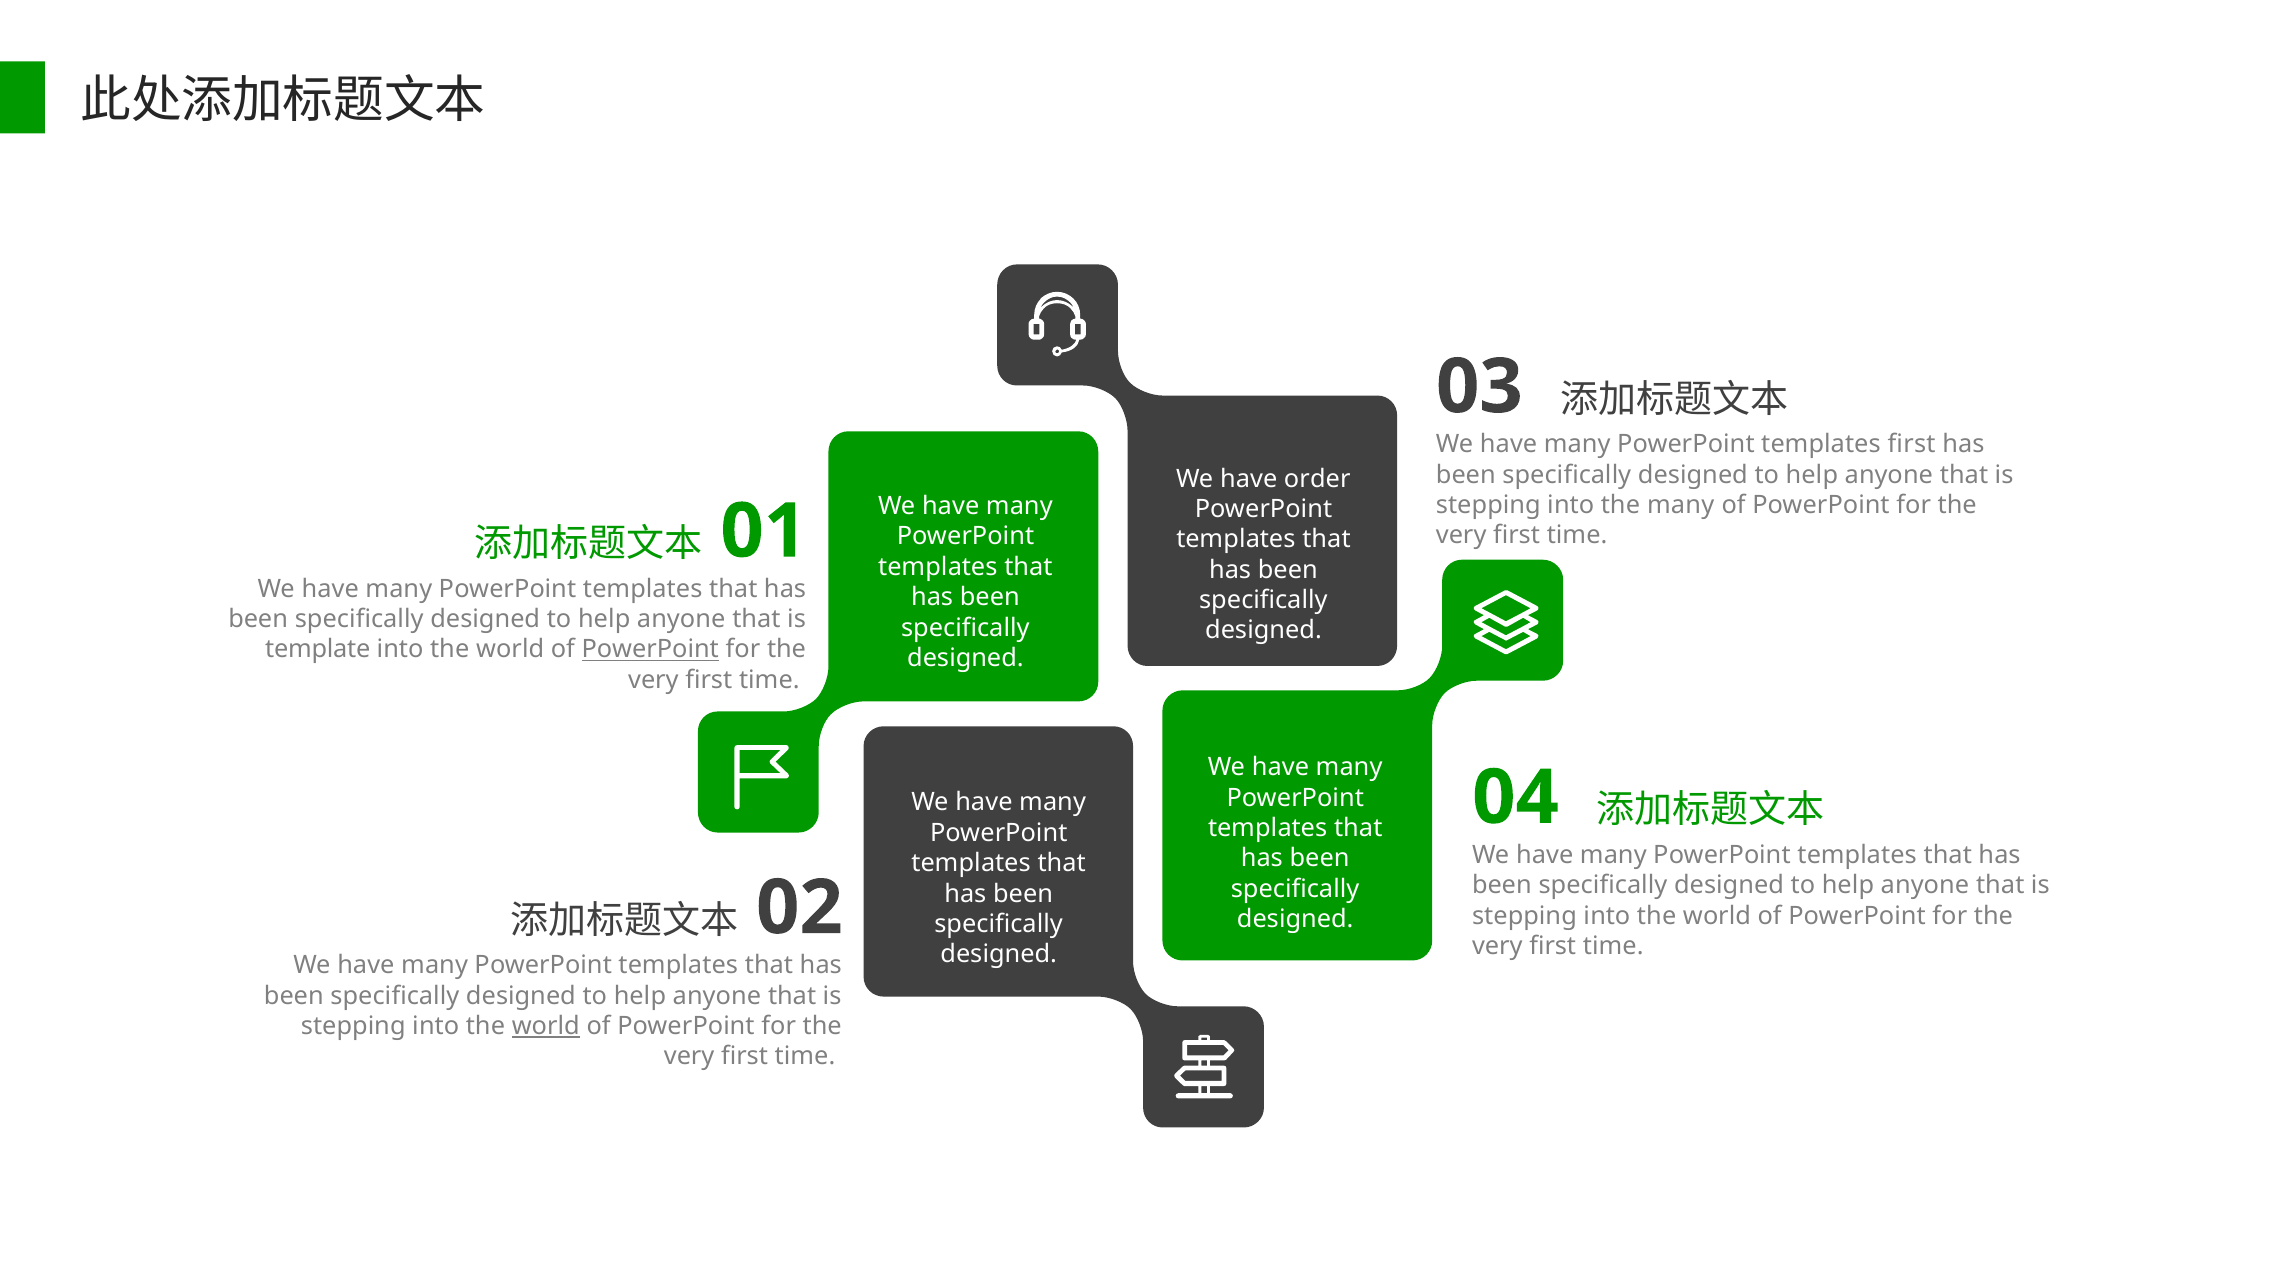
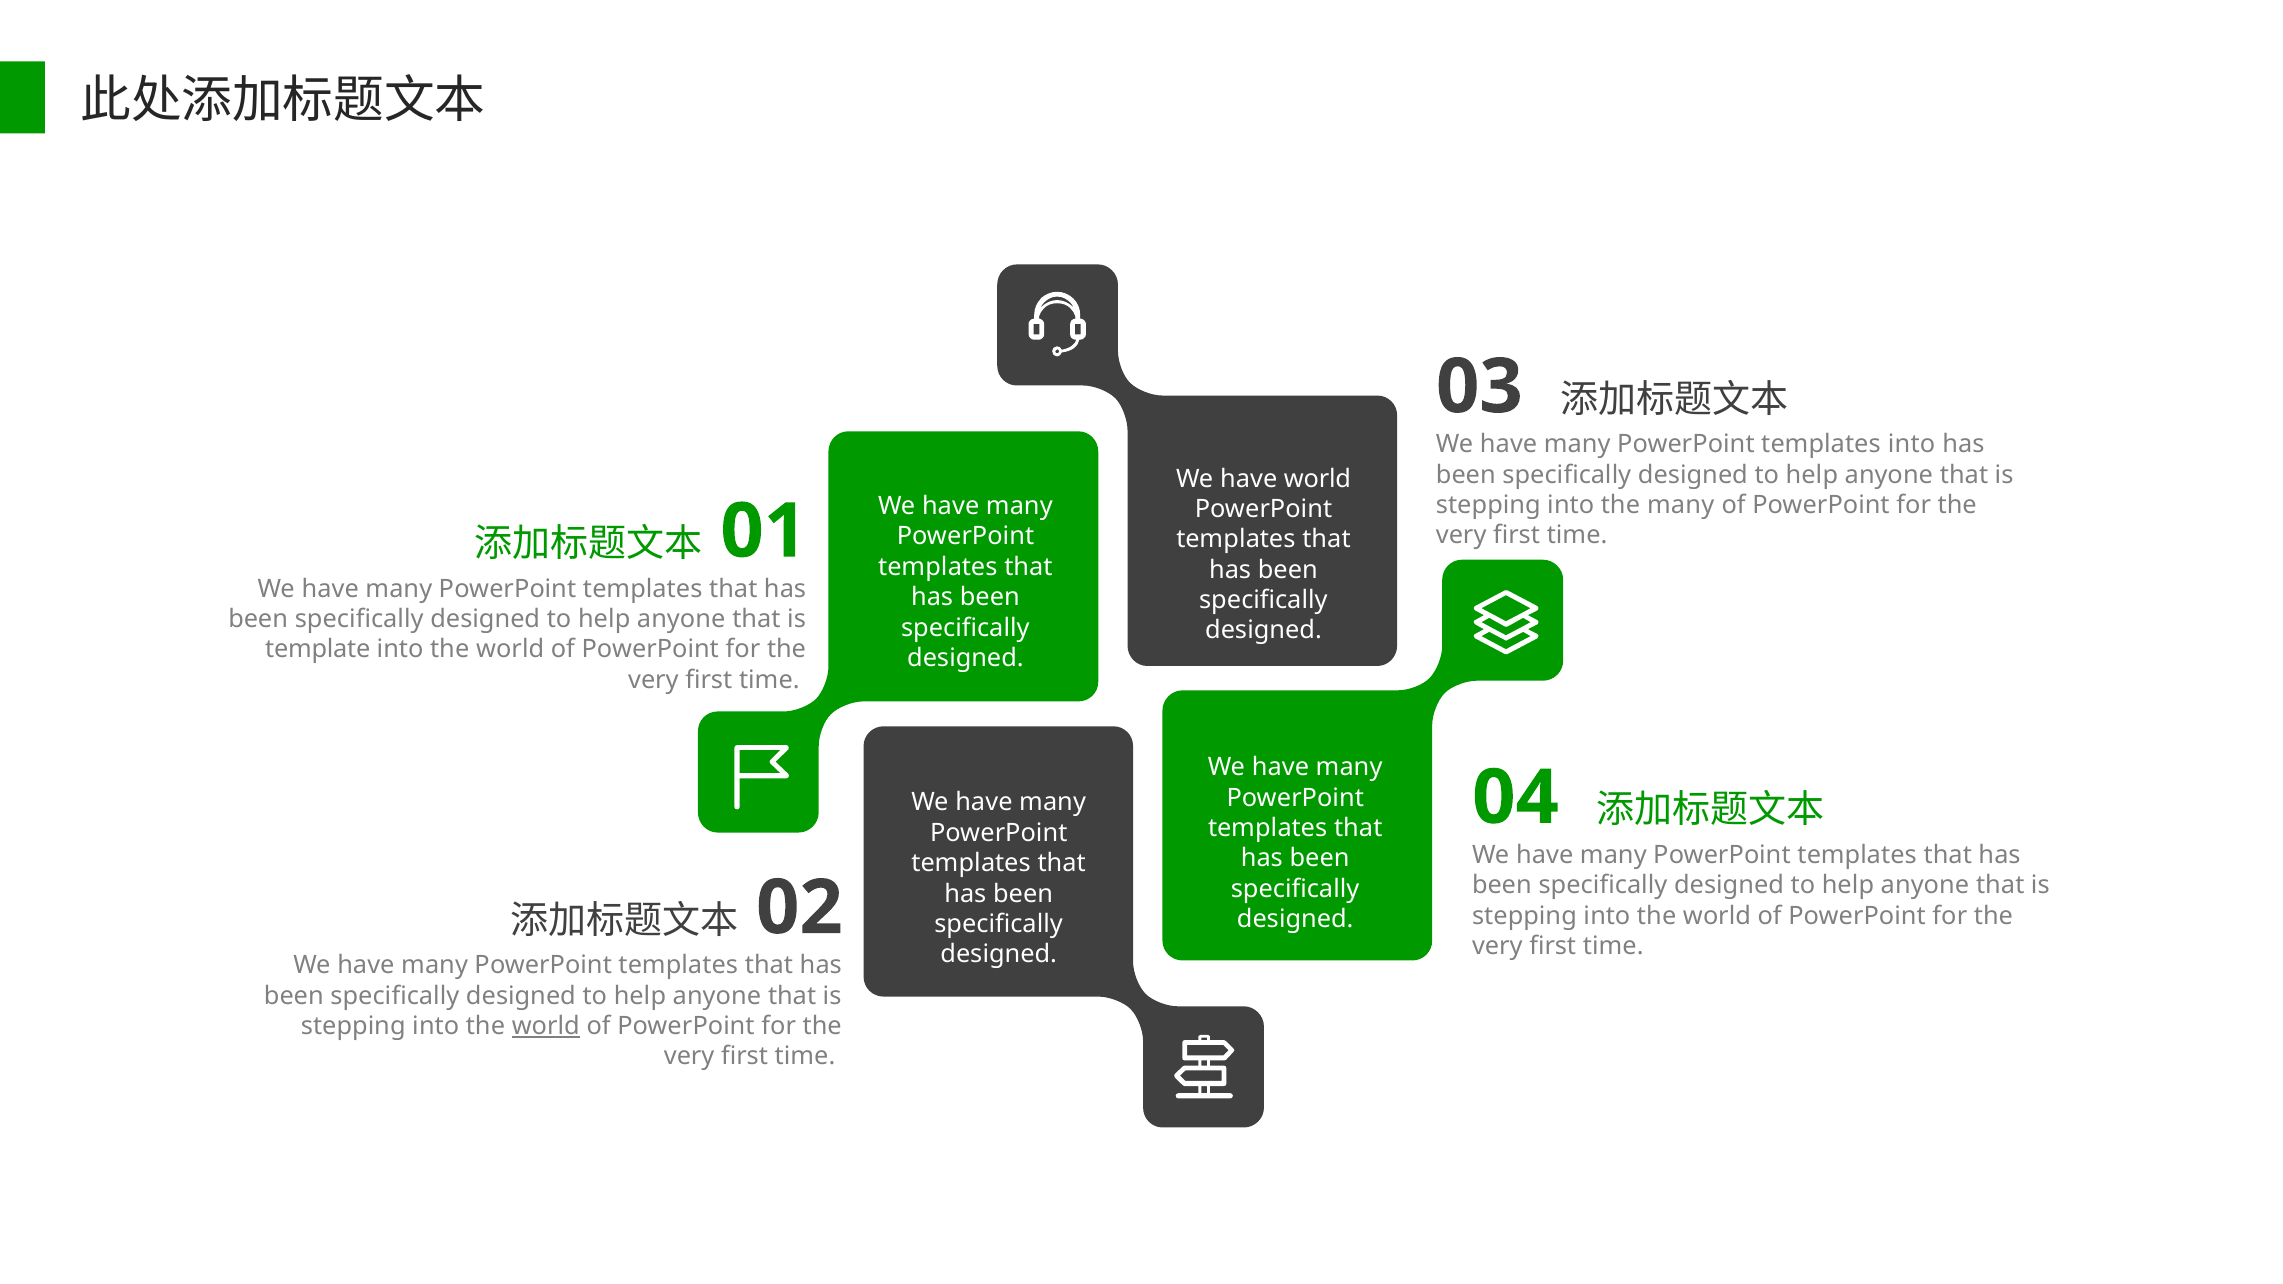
templates first: first -> into (1912, 444)
have order: order -> world (1317, 479)
PowerPoint underline: present -> none (650, 649)
